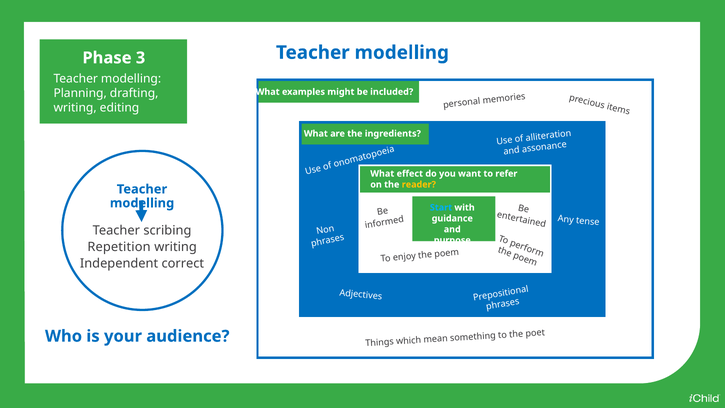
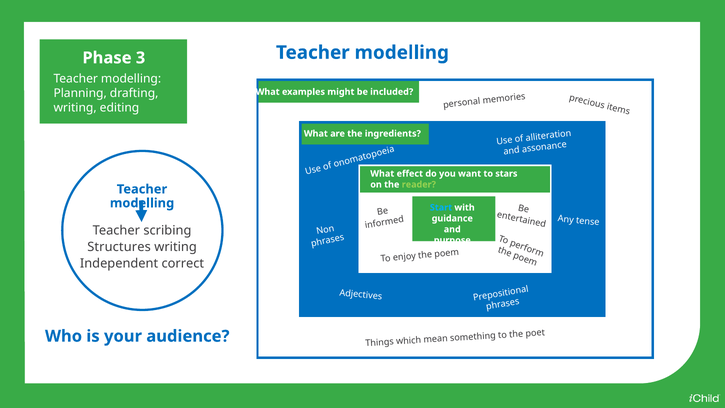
refer: refer -> stars (506, 174)
reader colour: yellow -> light green (419, 184)
Repetition: Repetition -> Structures (119, 247)
